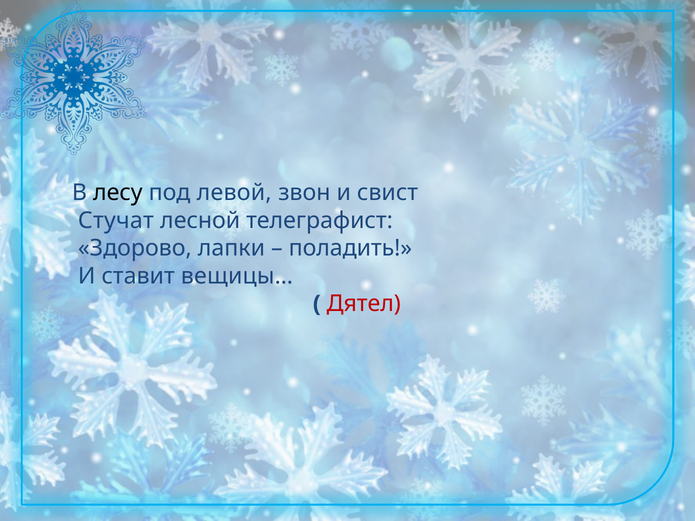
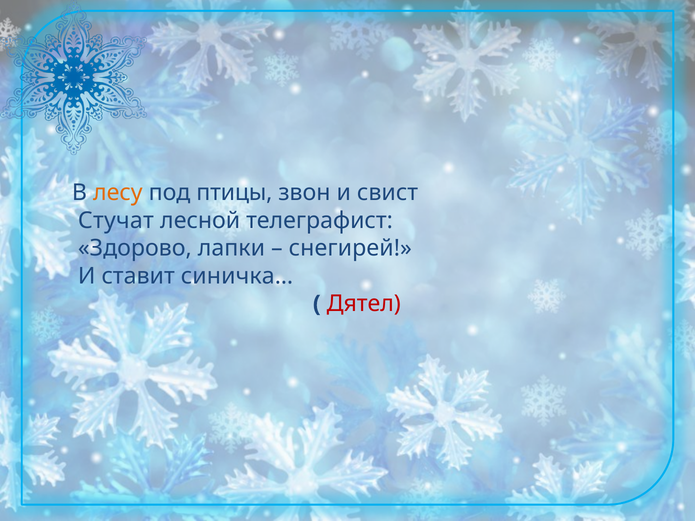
лесу colour: black -> orange (118, 193)
левой: левой -> птицы (234, 193)
поладить: поладить -> снегирей (350, 248)
вещицы…: вещицы… -> синичка… (237, 276)
